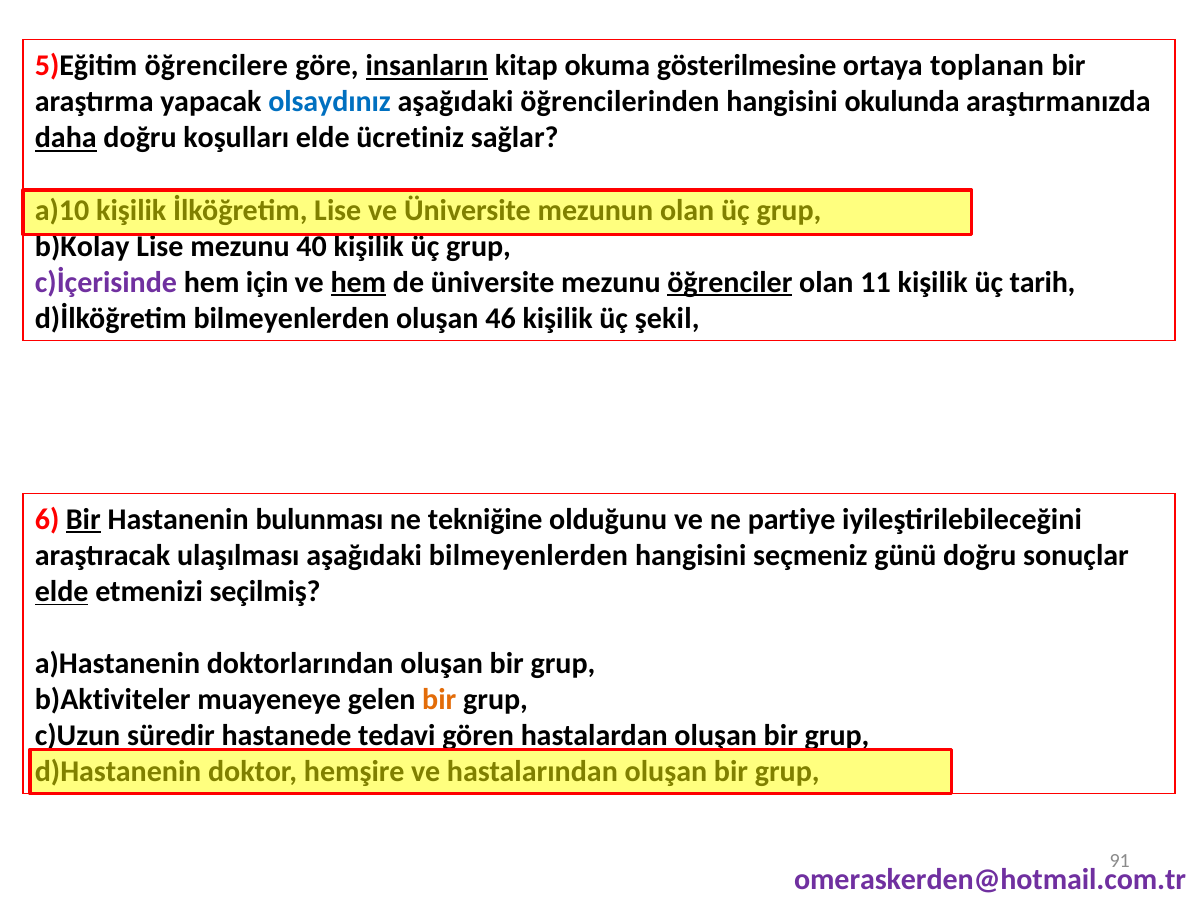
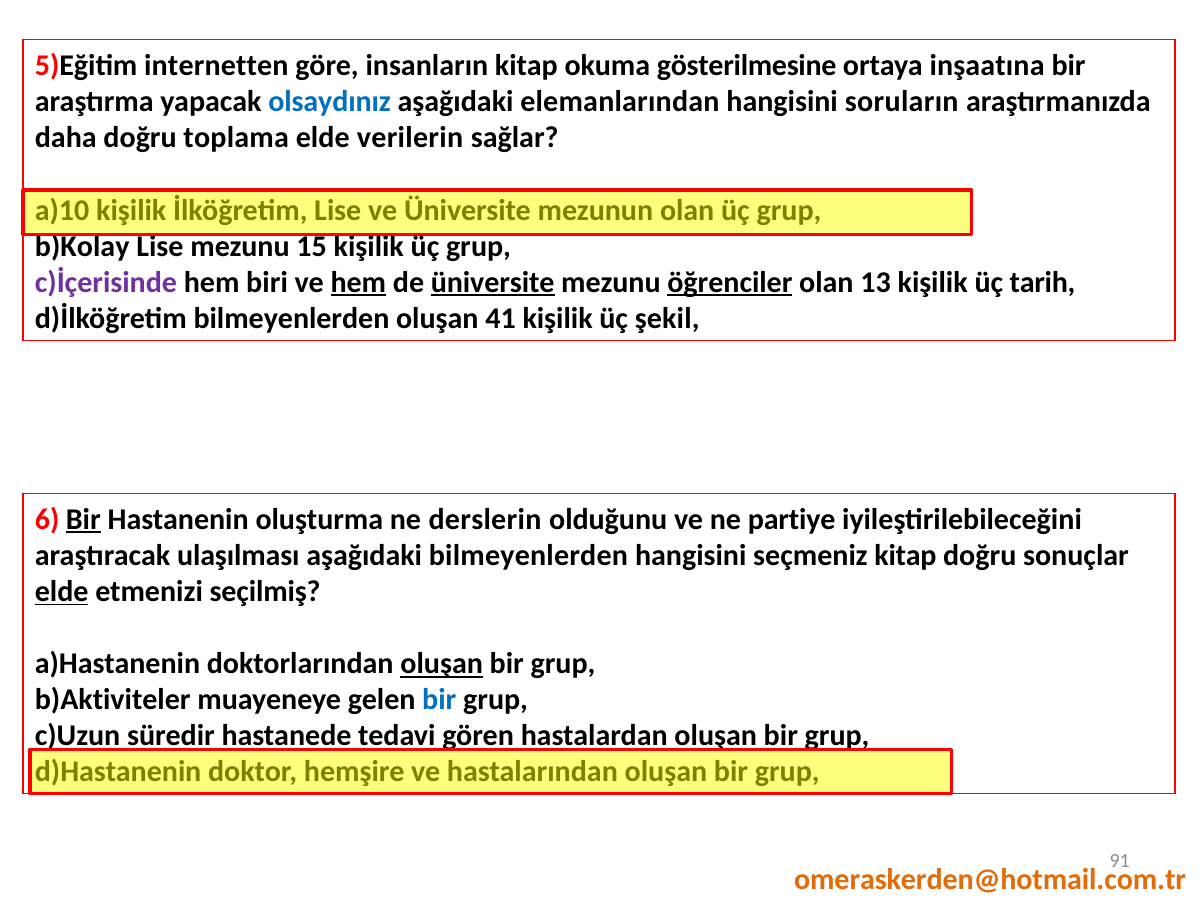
öğrencilere: öğrencilere -> internetten (216, 66)
insanların underline: present -> none (427, 66)
toplanan: toplanan -> inşaatına (987, 66)
öğrencilerinden: öğrencilerinden -> elemanlarından (620, 102)
okulunda: okulunda -> soruların (902, 102)
daha underline: present -> none (66, 138)
koşulları: koşulları -> toplama (236, 138)
ücretiniz: ücretiniz -> verilerin (410, 138)
40: 40 -> 15 (312, 246)
için: için -> biri (267, 282)
üniversite underline: none -> present (493, 282)
11: 11 -> 13 (876, 282)
46: 46 -> 41 (501, 318)
bulunması: bulunması -> oluşturma (319, 519)
tekniğine: tekniğine -> derslerin (485, 519)
seçmeniz günü: günü -> kitap (906, 555)
oluşan underline: none -> present (442, 663)
bir colour: orange -> blue (439, 699)
omeraskerden@hotmail.com.tr colour: purple -> orange (990, 879)
